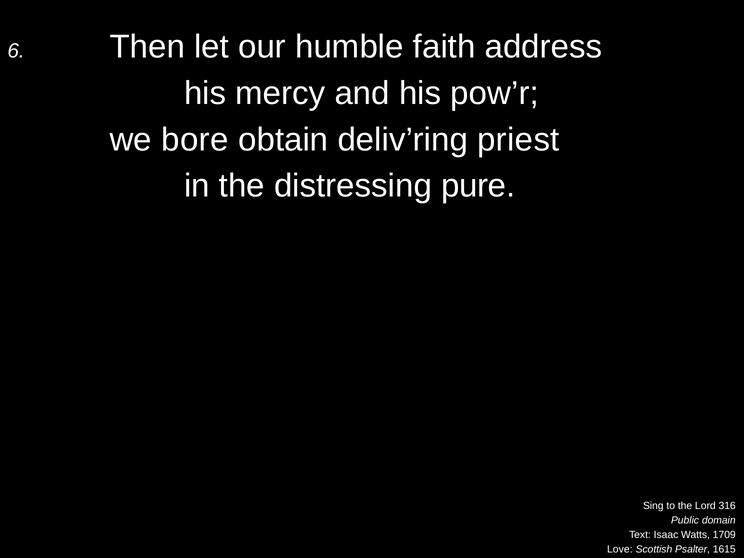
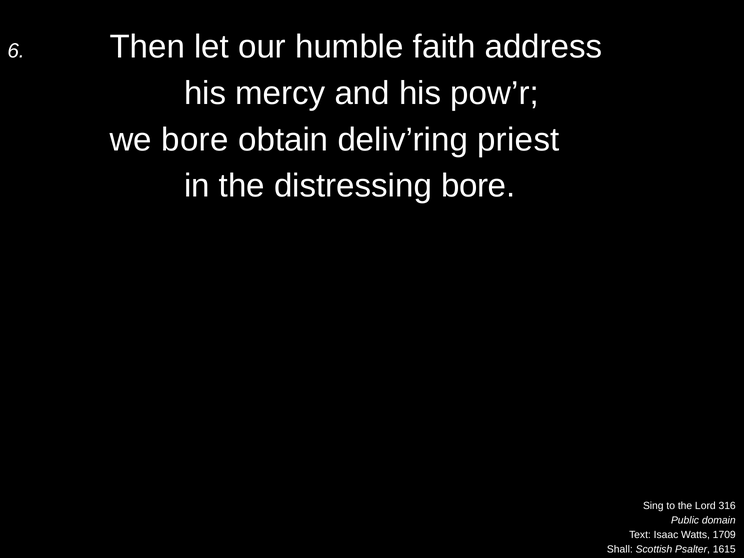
distressing pure: pure -> bore (478, 186)
Love: Love -> Shall (620, 549)
